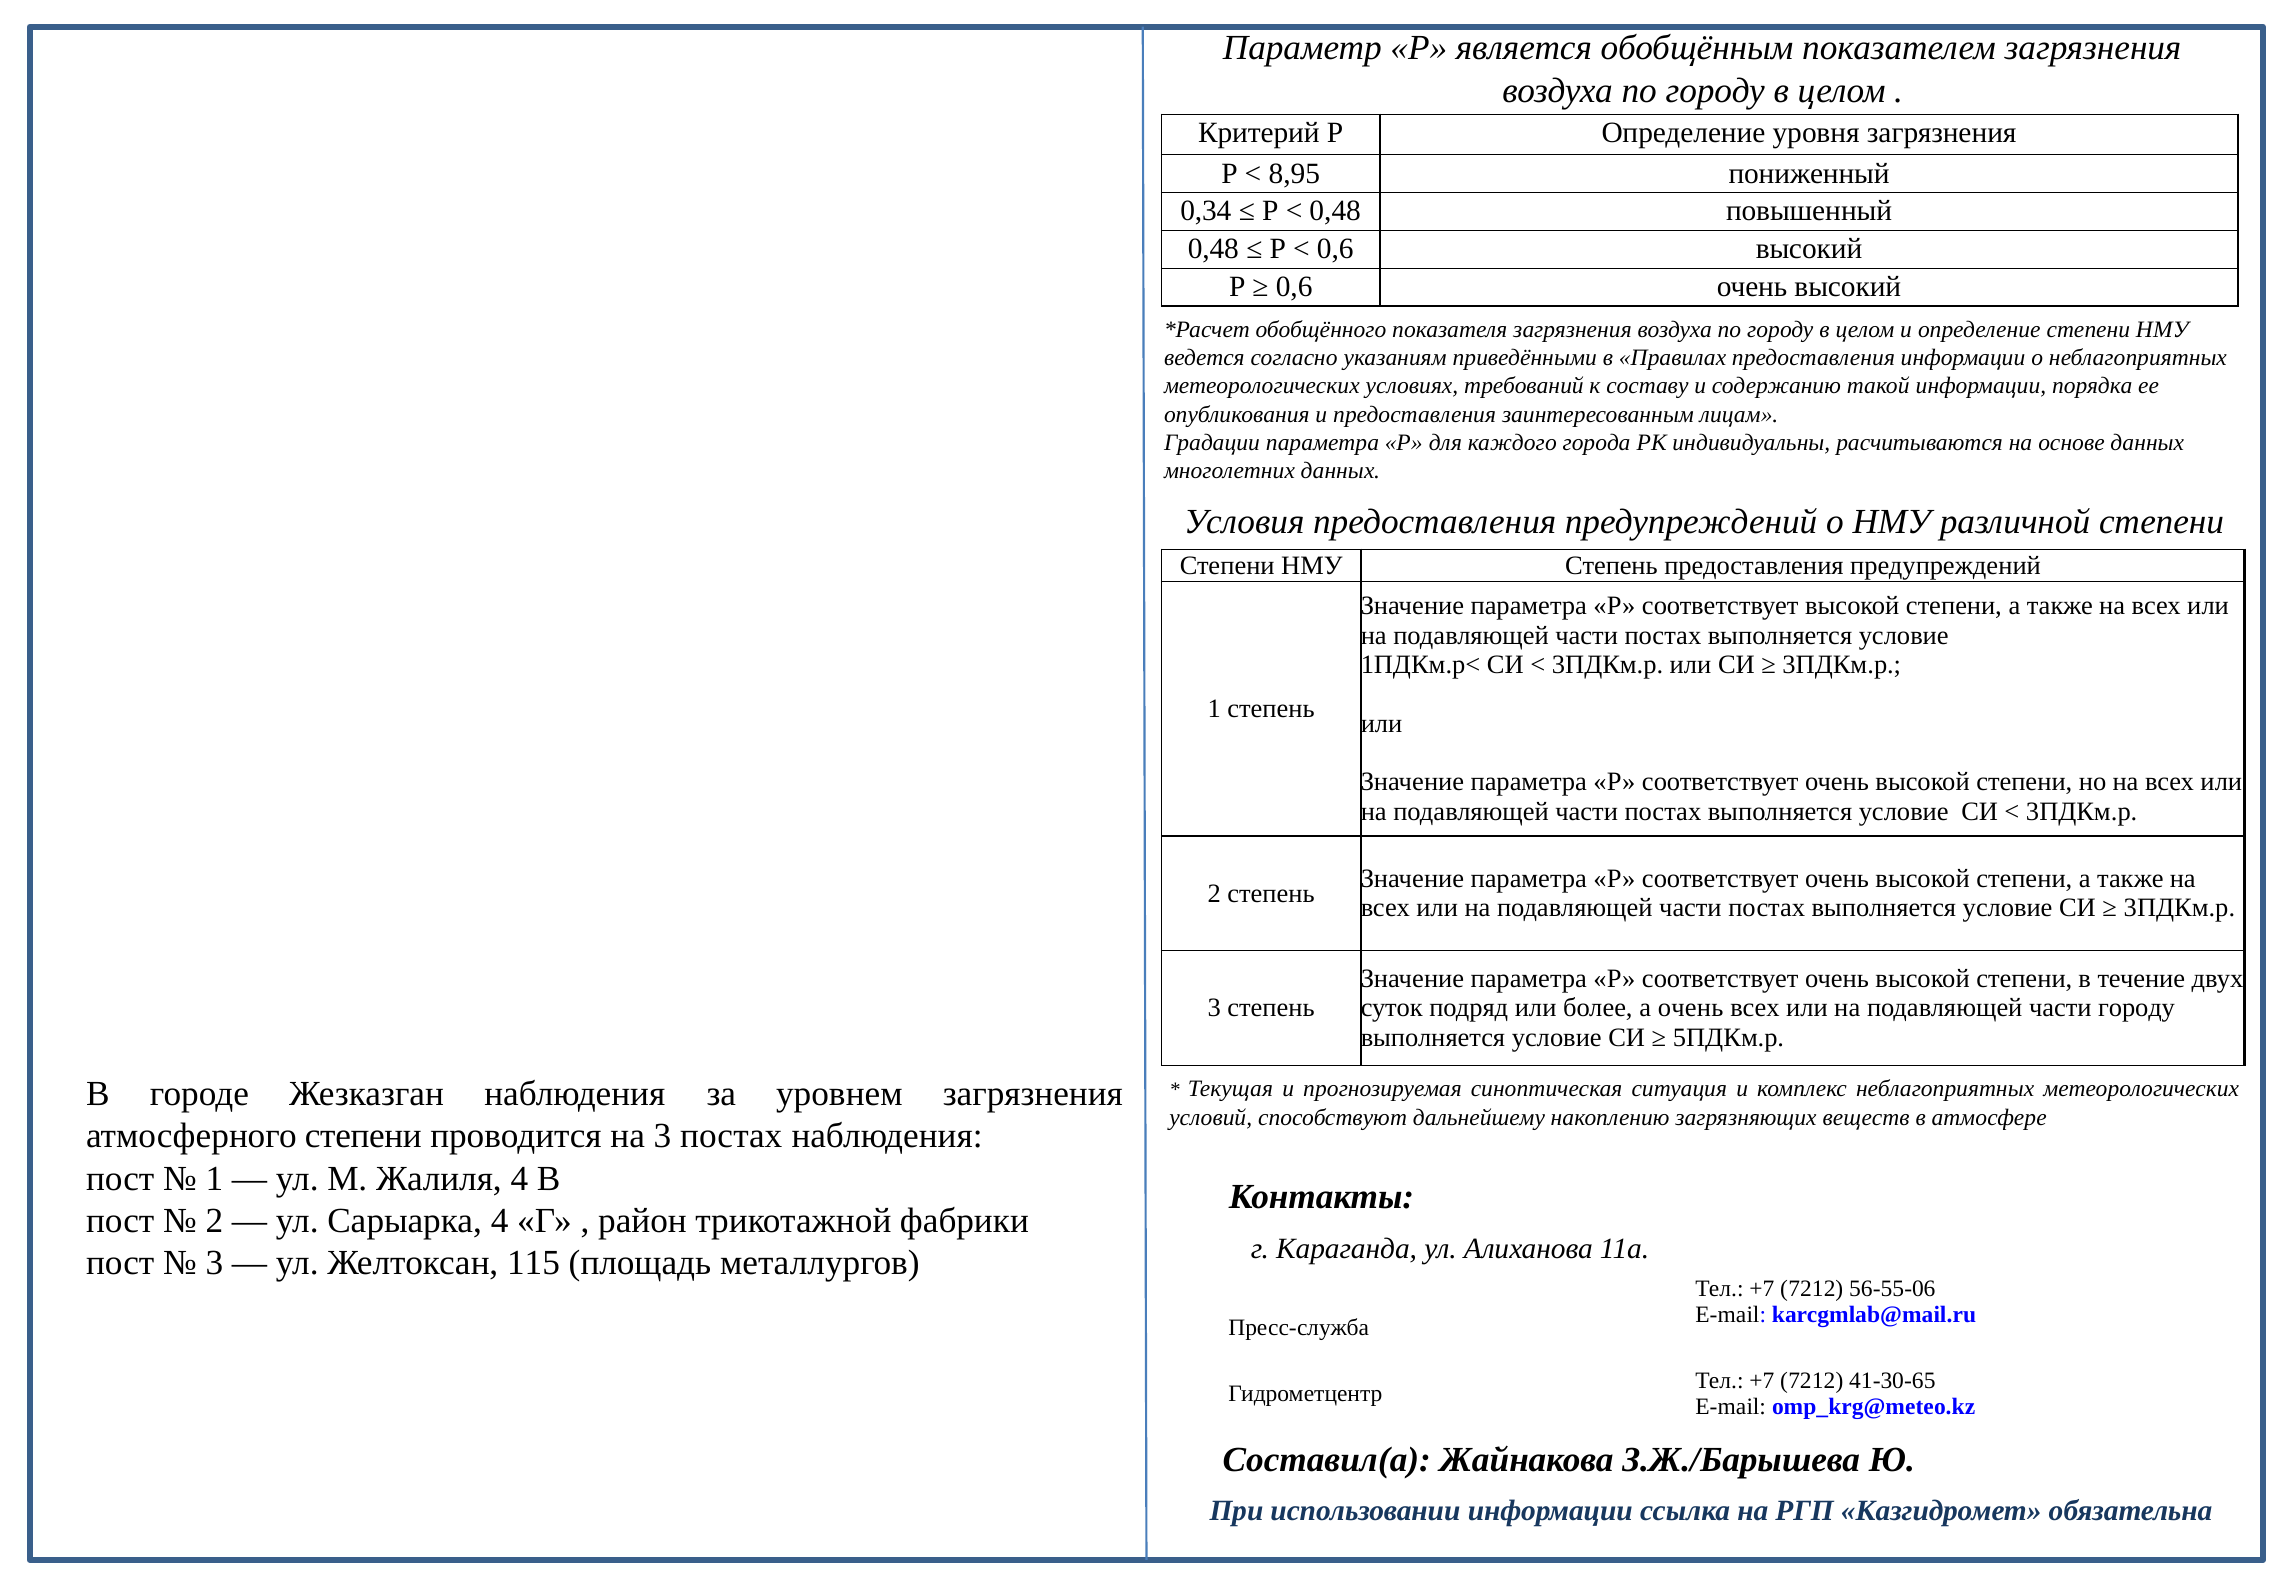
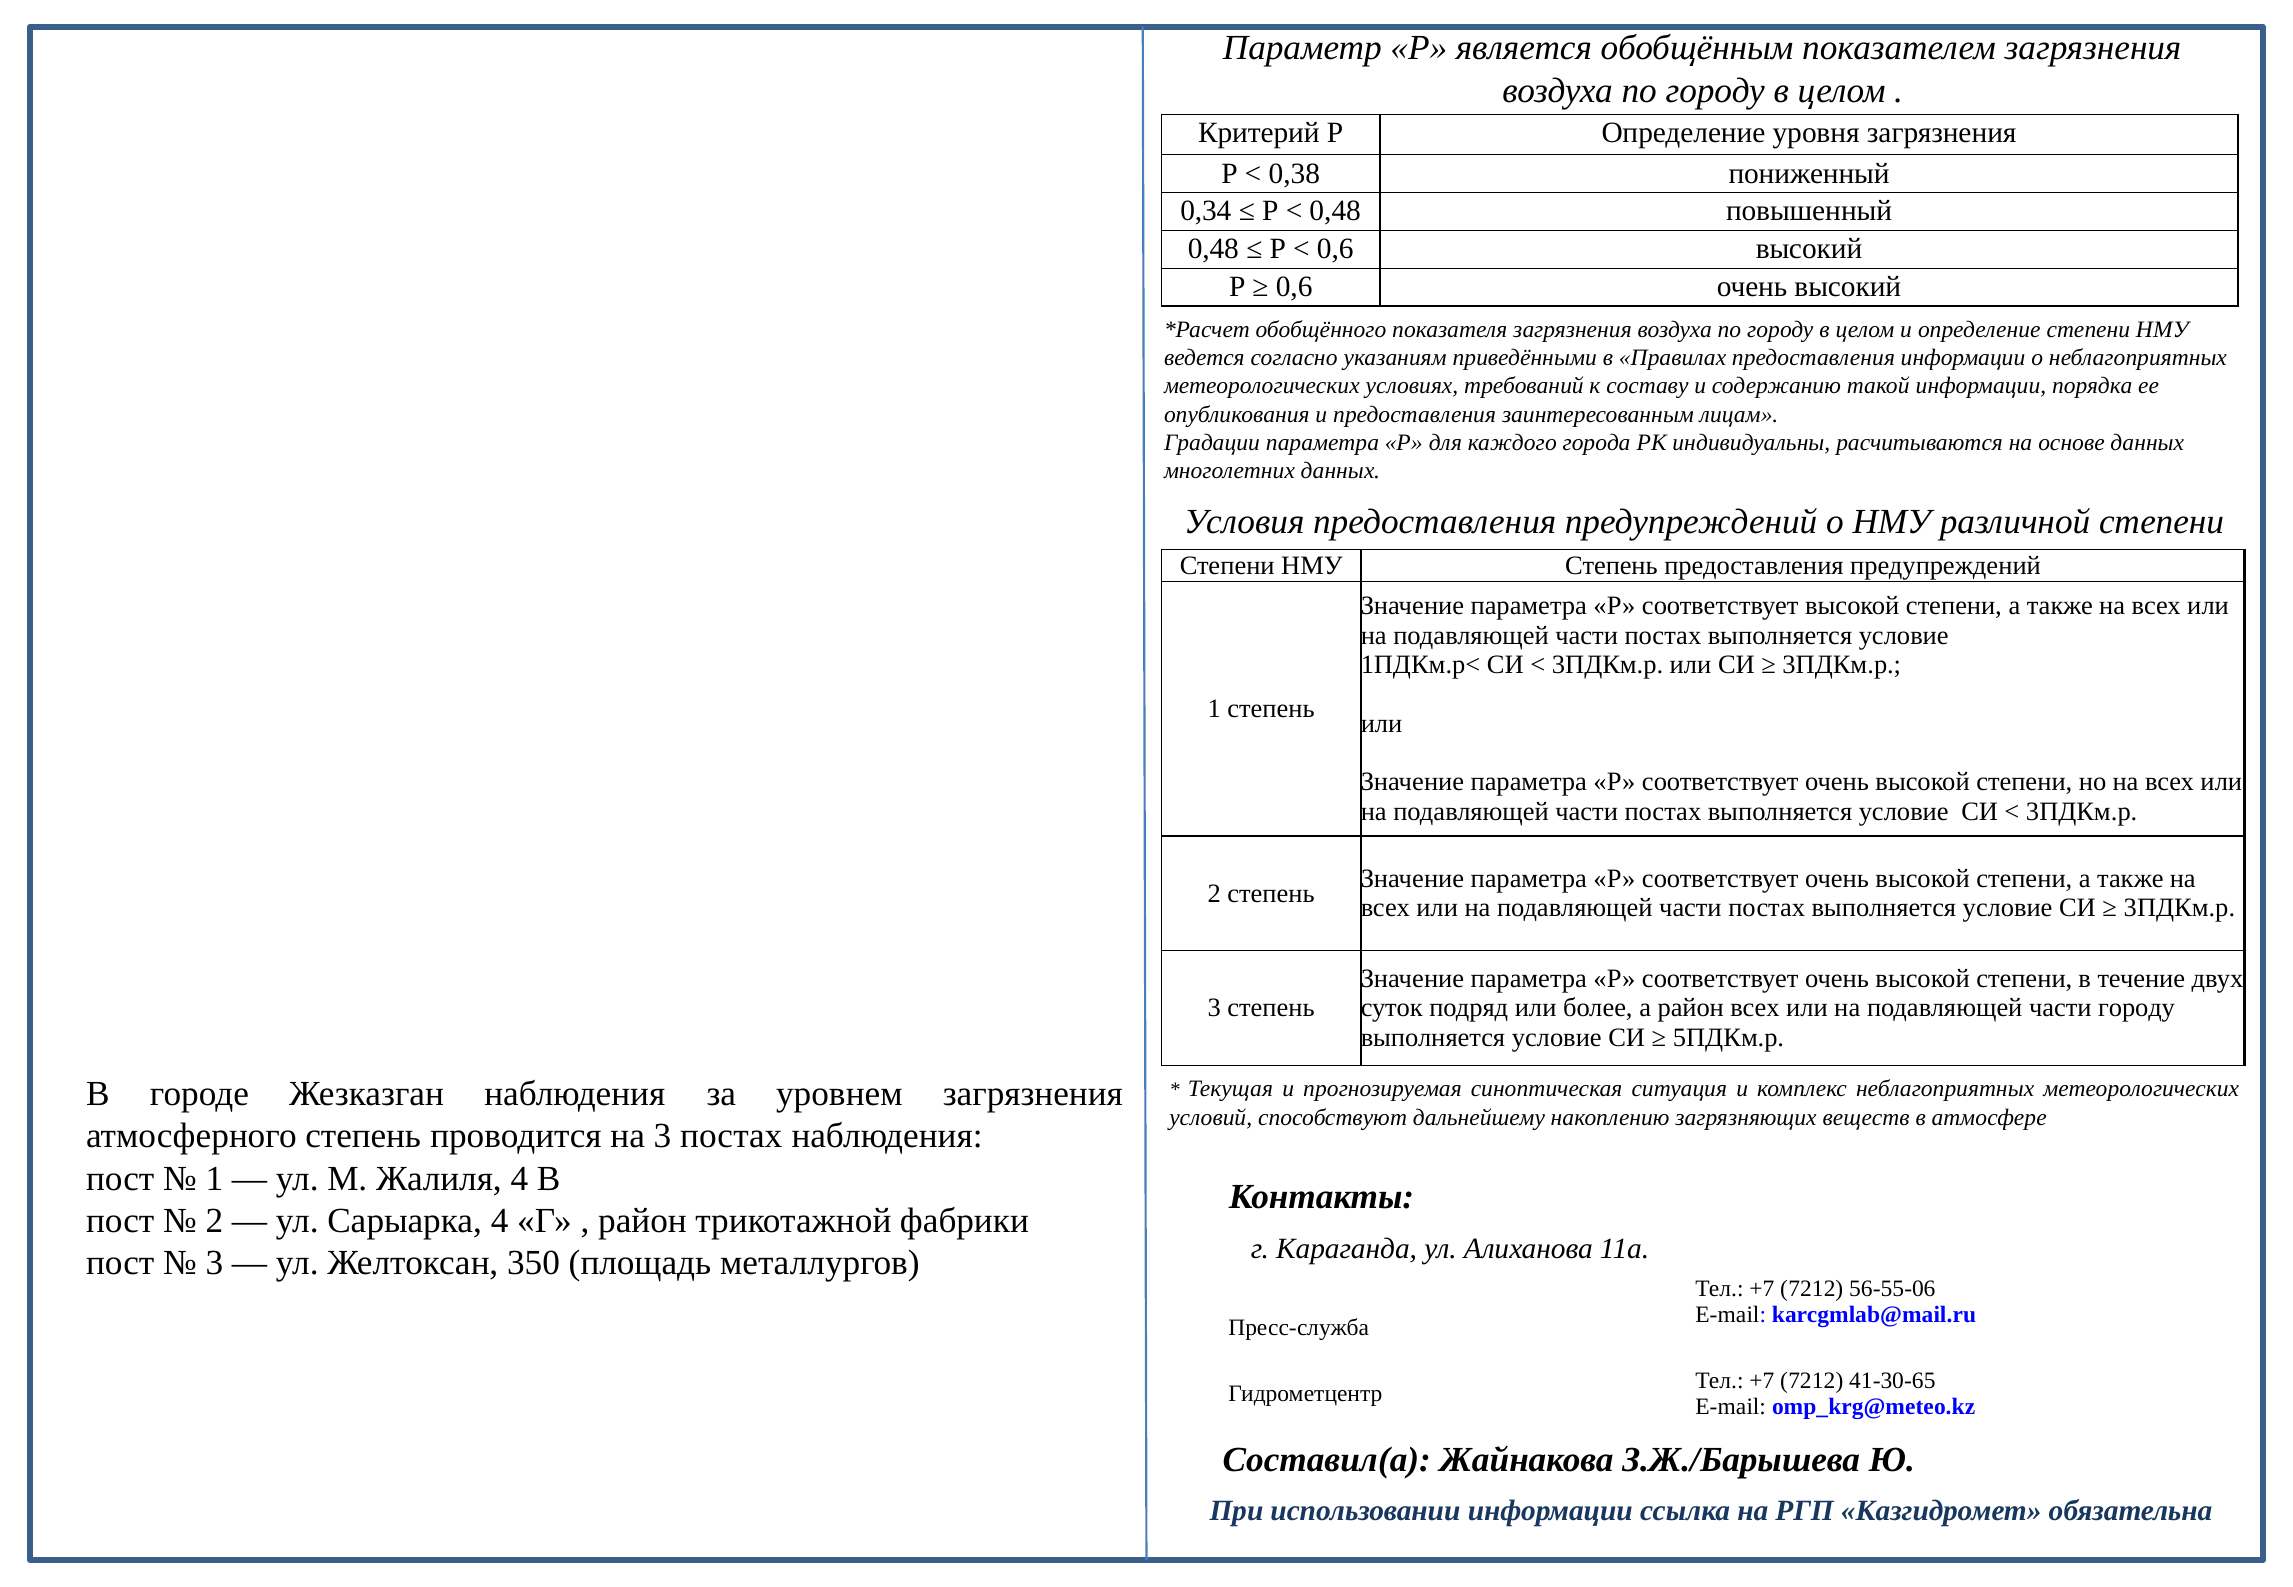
8,95: 8,95 -> 0,38 (1294, 173)
а очень: очень -> район (1691, 1008)
атмосферного степени: степени -> степень (363, 1137)
115: 115 -> 350 (533, 1264)
